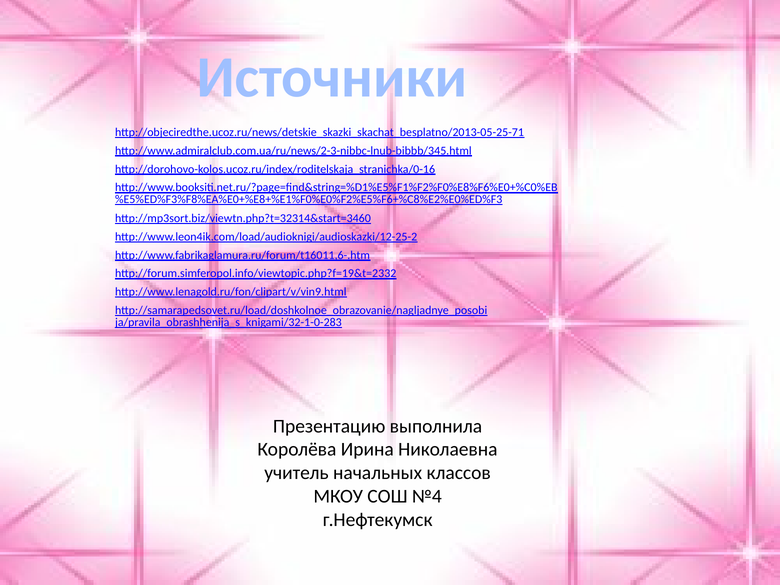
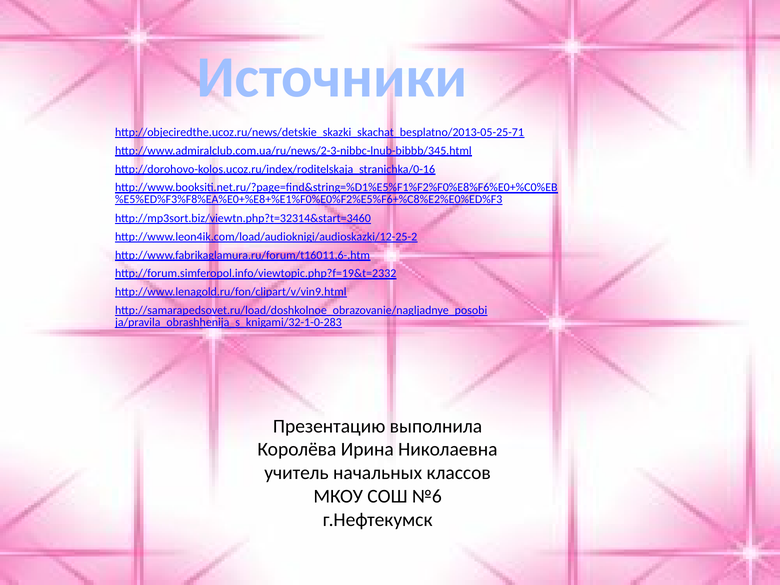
№4: №4 -> №6 (427, 496)
